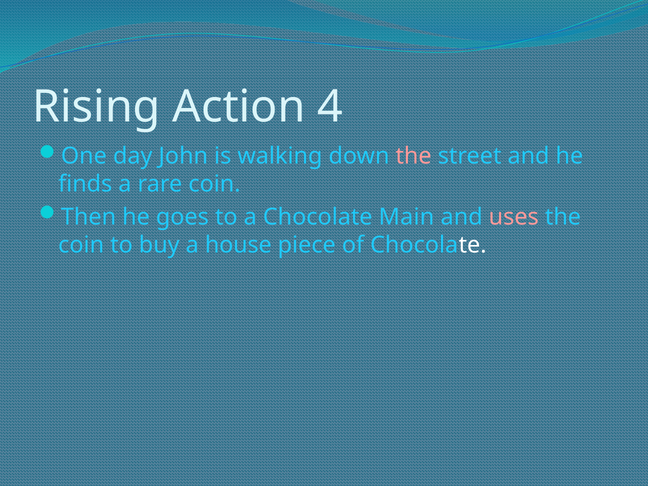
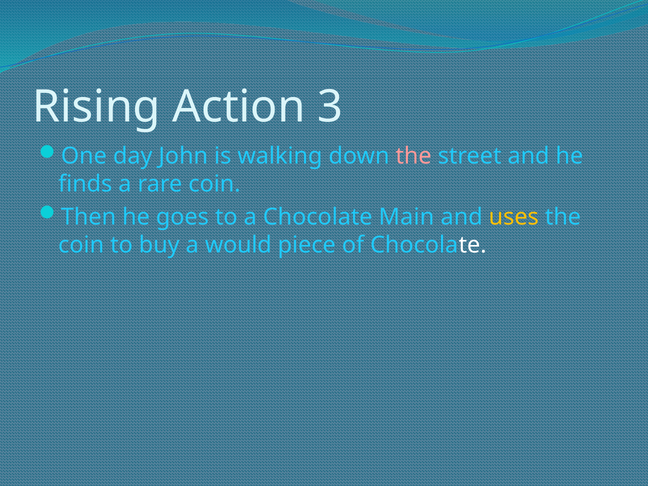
4: 4 -> 3 (330, 107)
uses colour: pink -> yellow (514, 217)
house: house -> would (238, 245)
